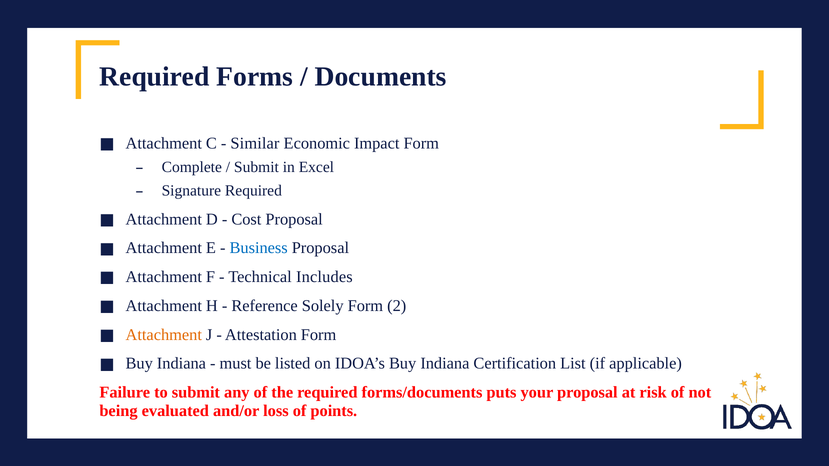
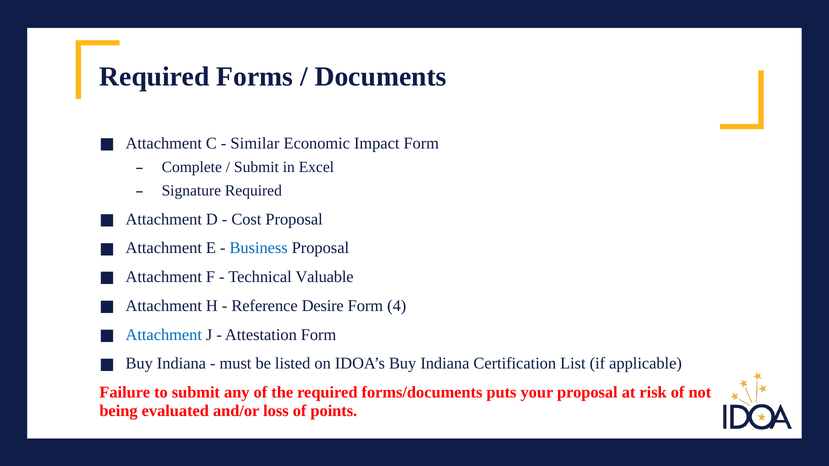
Includes: Includes -> Valuable (325, 277)
Solely: Solely -> Desire (323, 306)
2: 2 -> 4 (397, 306)
Attachment colour: orange -> blue (164, 335)
